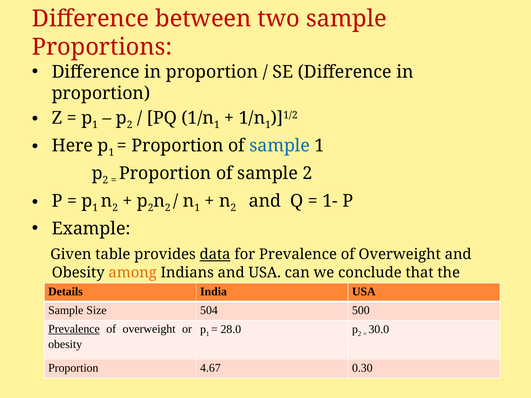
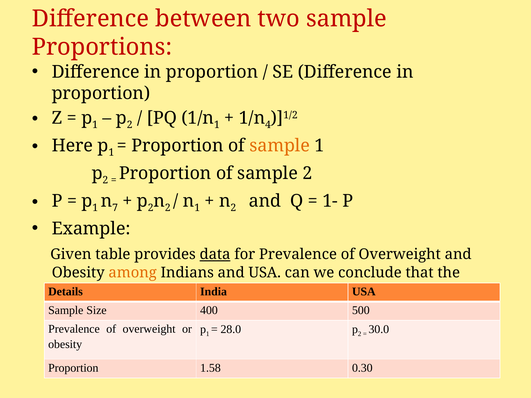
1: 1 -> 4 (268, 125)
sample colour: blue -> orange (280, 146)
2: 2 -> 7 (115, 208)
504: 504 -> 400 (209, 311)
Prevalence underline: present -> none (74, 329)
4.67: 4.67 -> 1.58 (210, 368)
